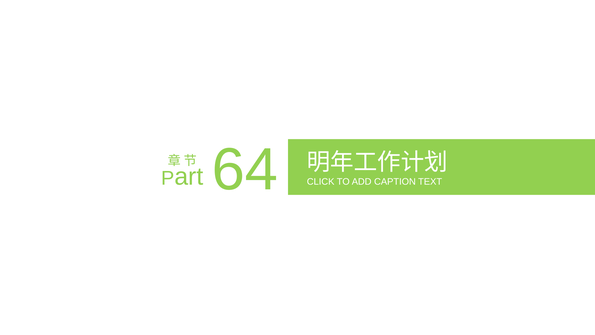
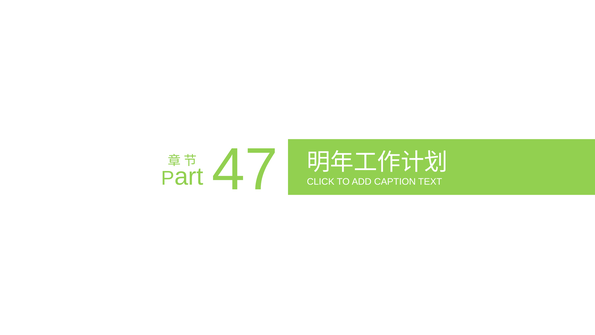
64: 64 -> 47 (245, 170)
